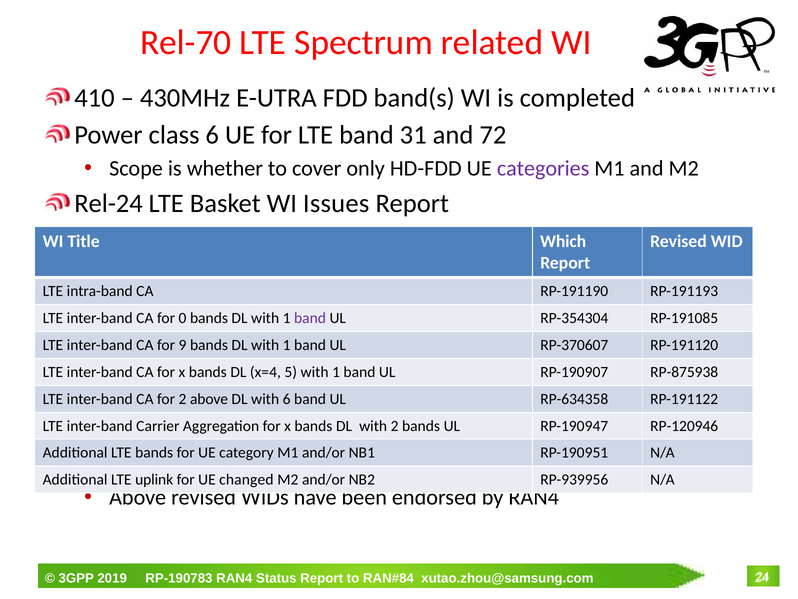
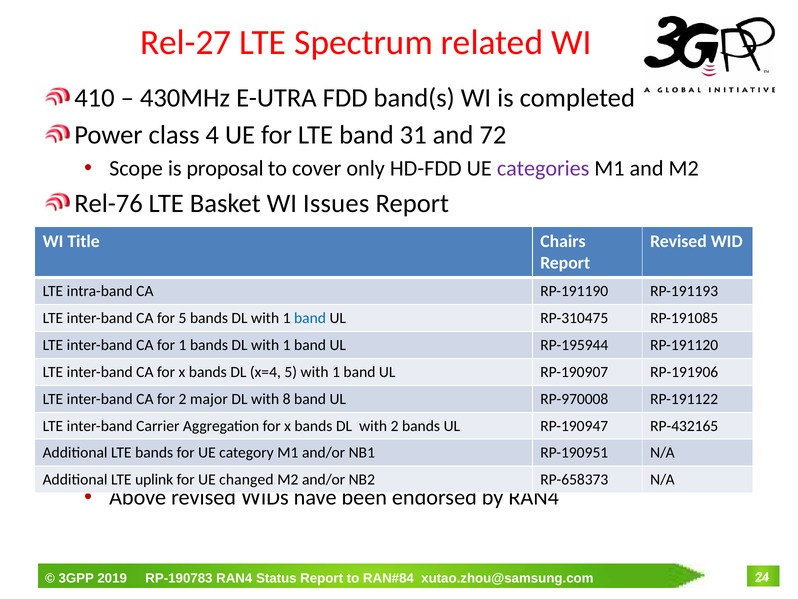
Rel-70: Rel-70 -> Rel-27 (186, 43)
class 6: 6 -> 4 (212, 135)
whether: whether -> proposal (225, 168)
Rel-24: Rel-24 -> Rel-76 (108, 203)
Which: Which -> Chairs (563, 241)
for 0: 0 -> 5 (183, 318)
band colour: purple -> blue (310, 318)
RP-354304: RP-354304 -> RP-310475 (574, 318)
for 9: 9 -> 1 (183, 345)
RP-370607: RP-370607 -> RP-195944 (574, 345)
RP-875938: RP-875938 -> RP-191906 (684, 372)
2 above: above -> major (209, 399)
with 6: 6 -> 8 (287, 399)
RP-634358: RP-634358 -> RP-970008 (574, 399)
RP-120946: RP-120946 -> RP-432165 (684, 426)
RP-939956: RP-939956 -> RP-658373 (574, 479)
